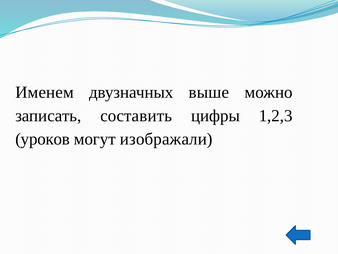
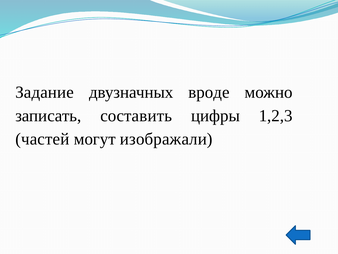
Именем: Именем -> Задание (45, 92)
выше: выше -> вроде (209, 92)
уроков: уроков -> частей (42, 139)
